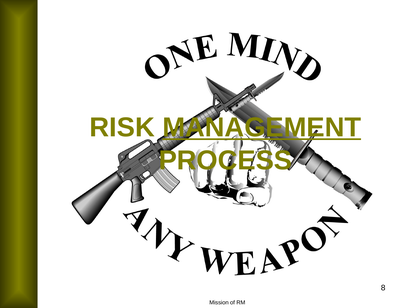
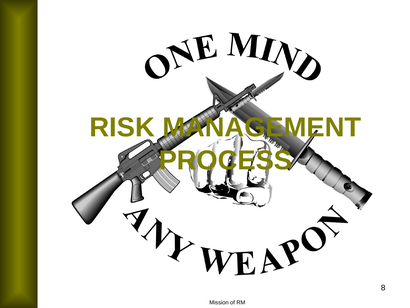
MANAGEMENT underline: present -> none (262, 127)
